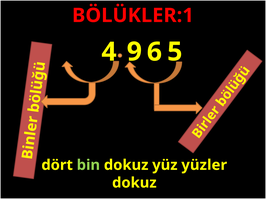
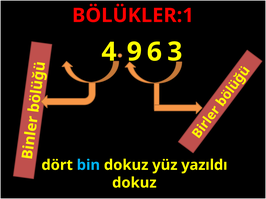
5: 5 -> 3 (175, 52)
bin colour: light green -> light blue (88, 165)
yüzler: yüzler -> yazıldı (204, 165)
